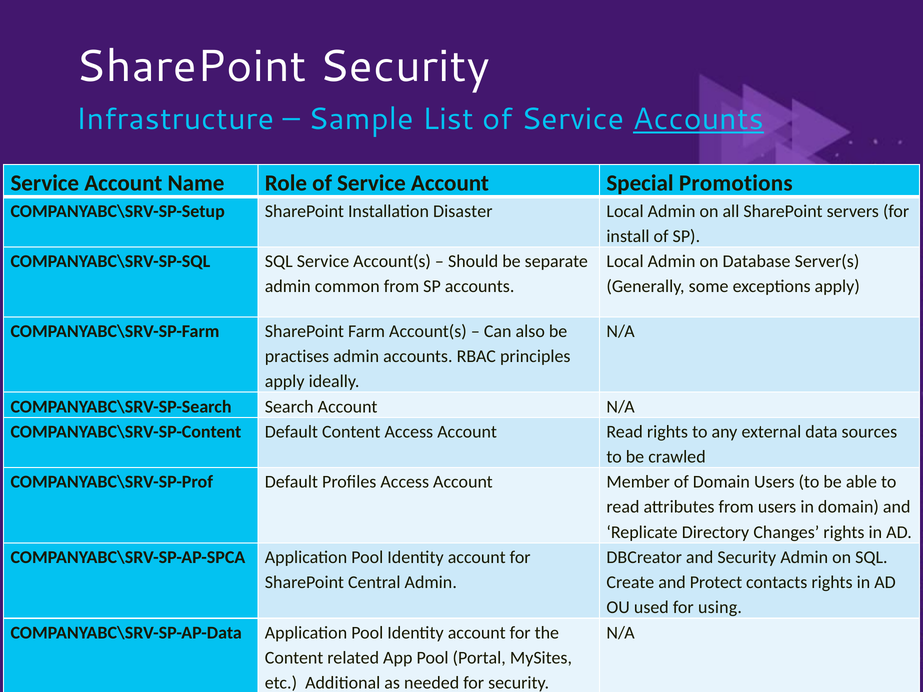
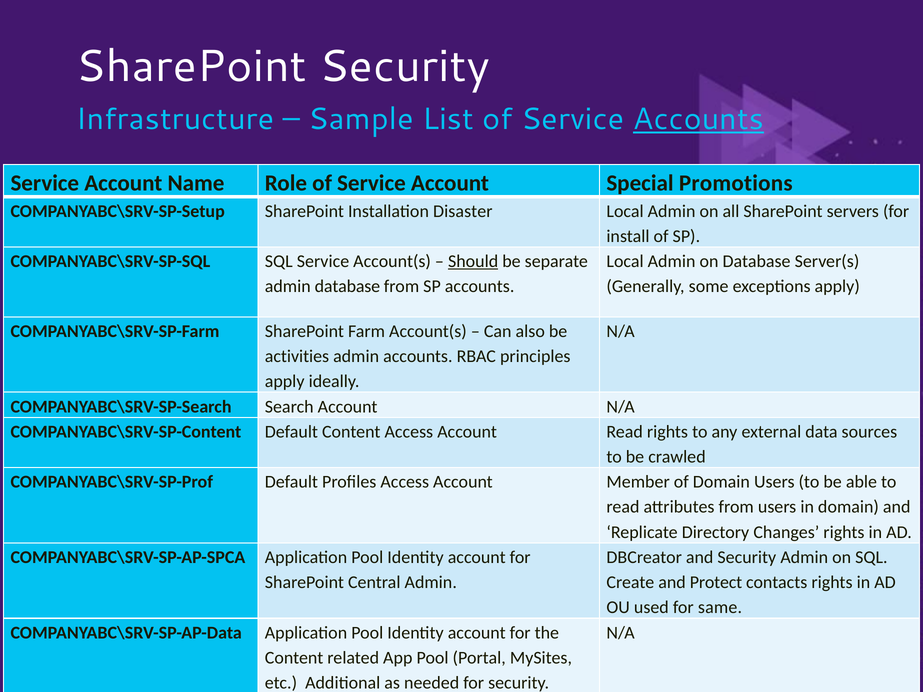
Should underline: none -> present (473, 261)
admin common: common -> database (347, 287)
practises: practises -> activities (297, 356)
using: using -> same (720, 608)
